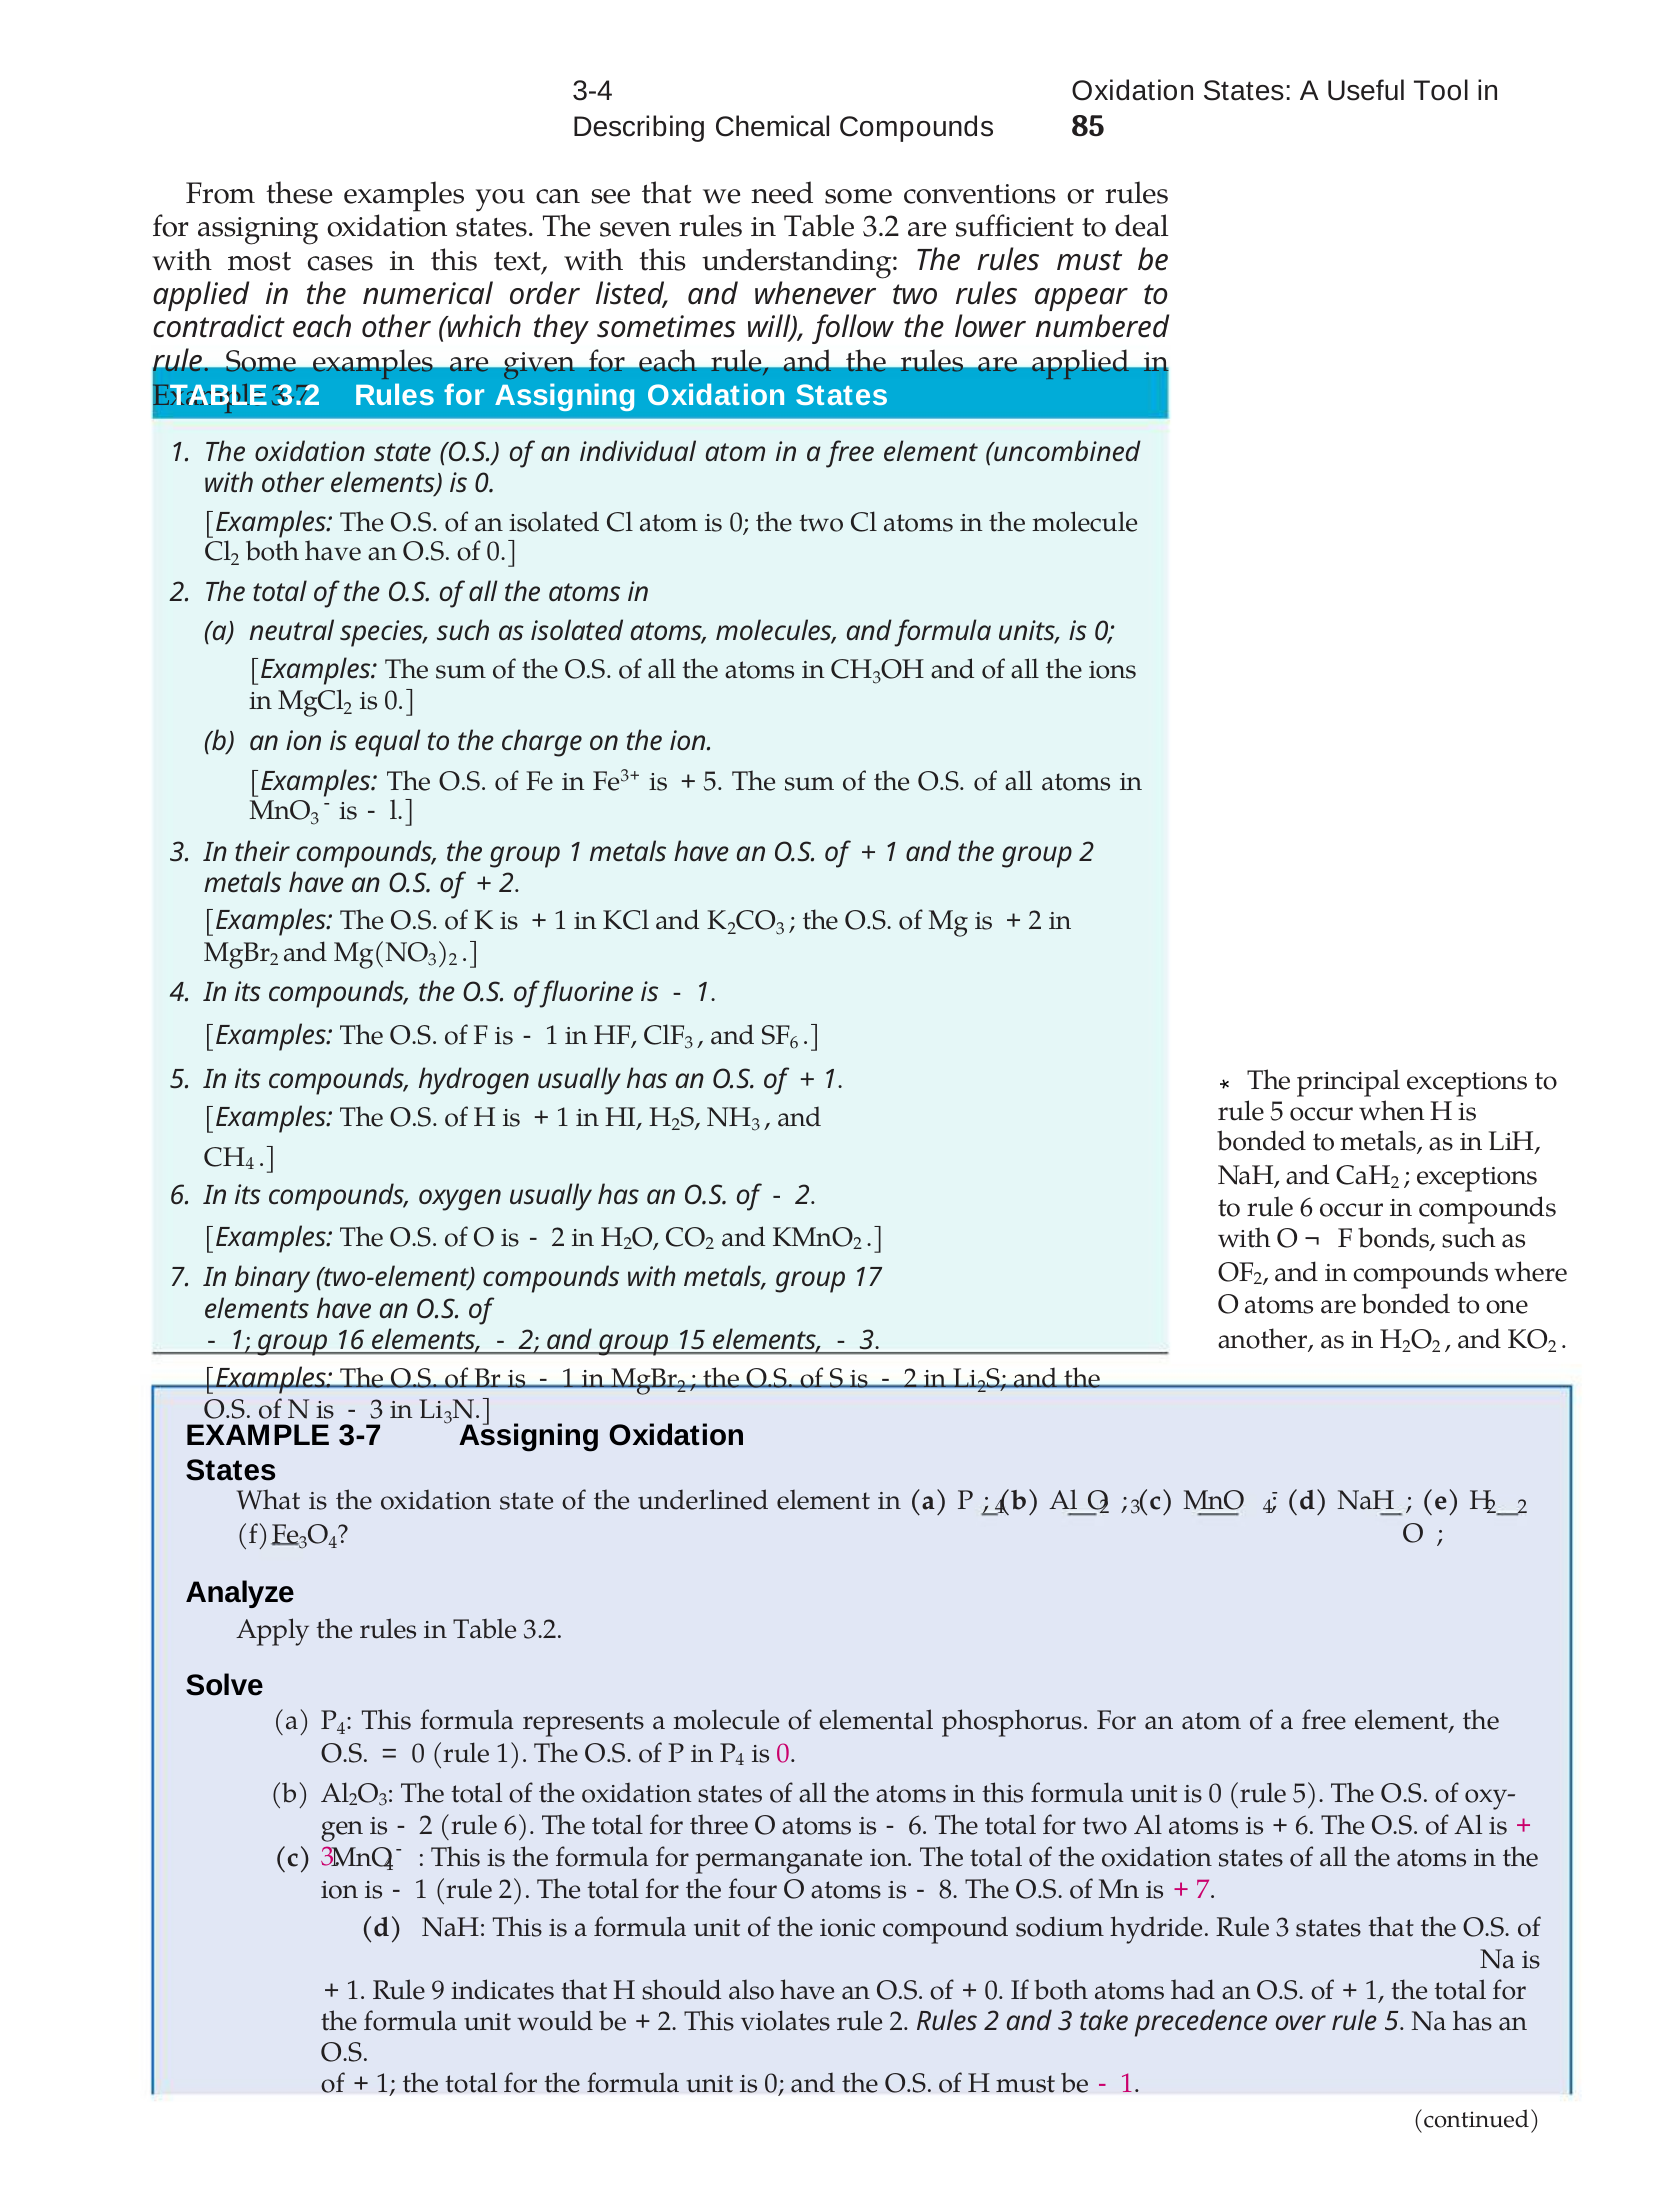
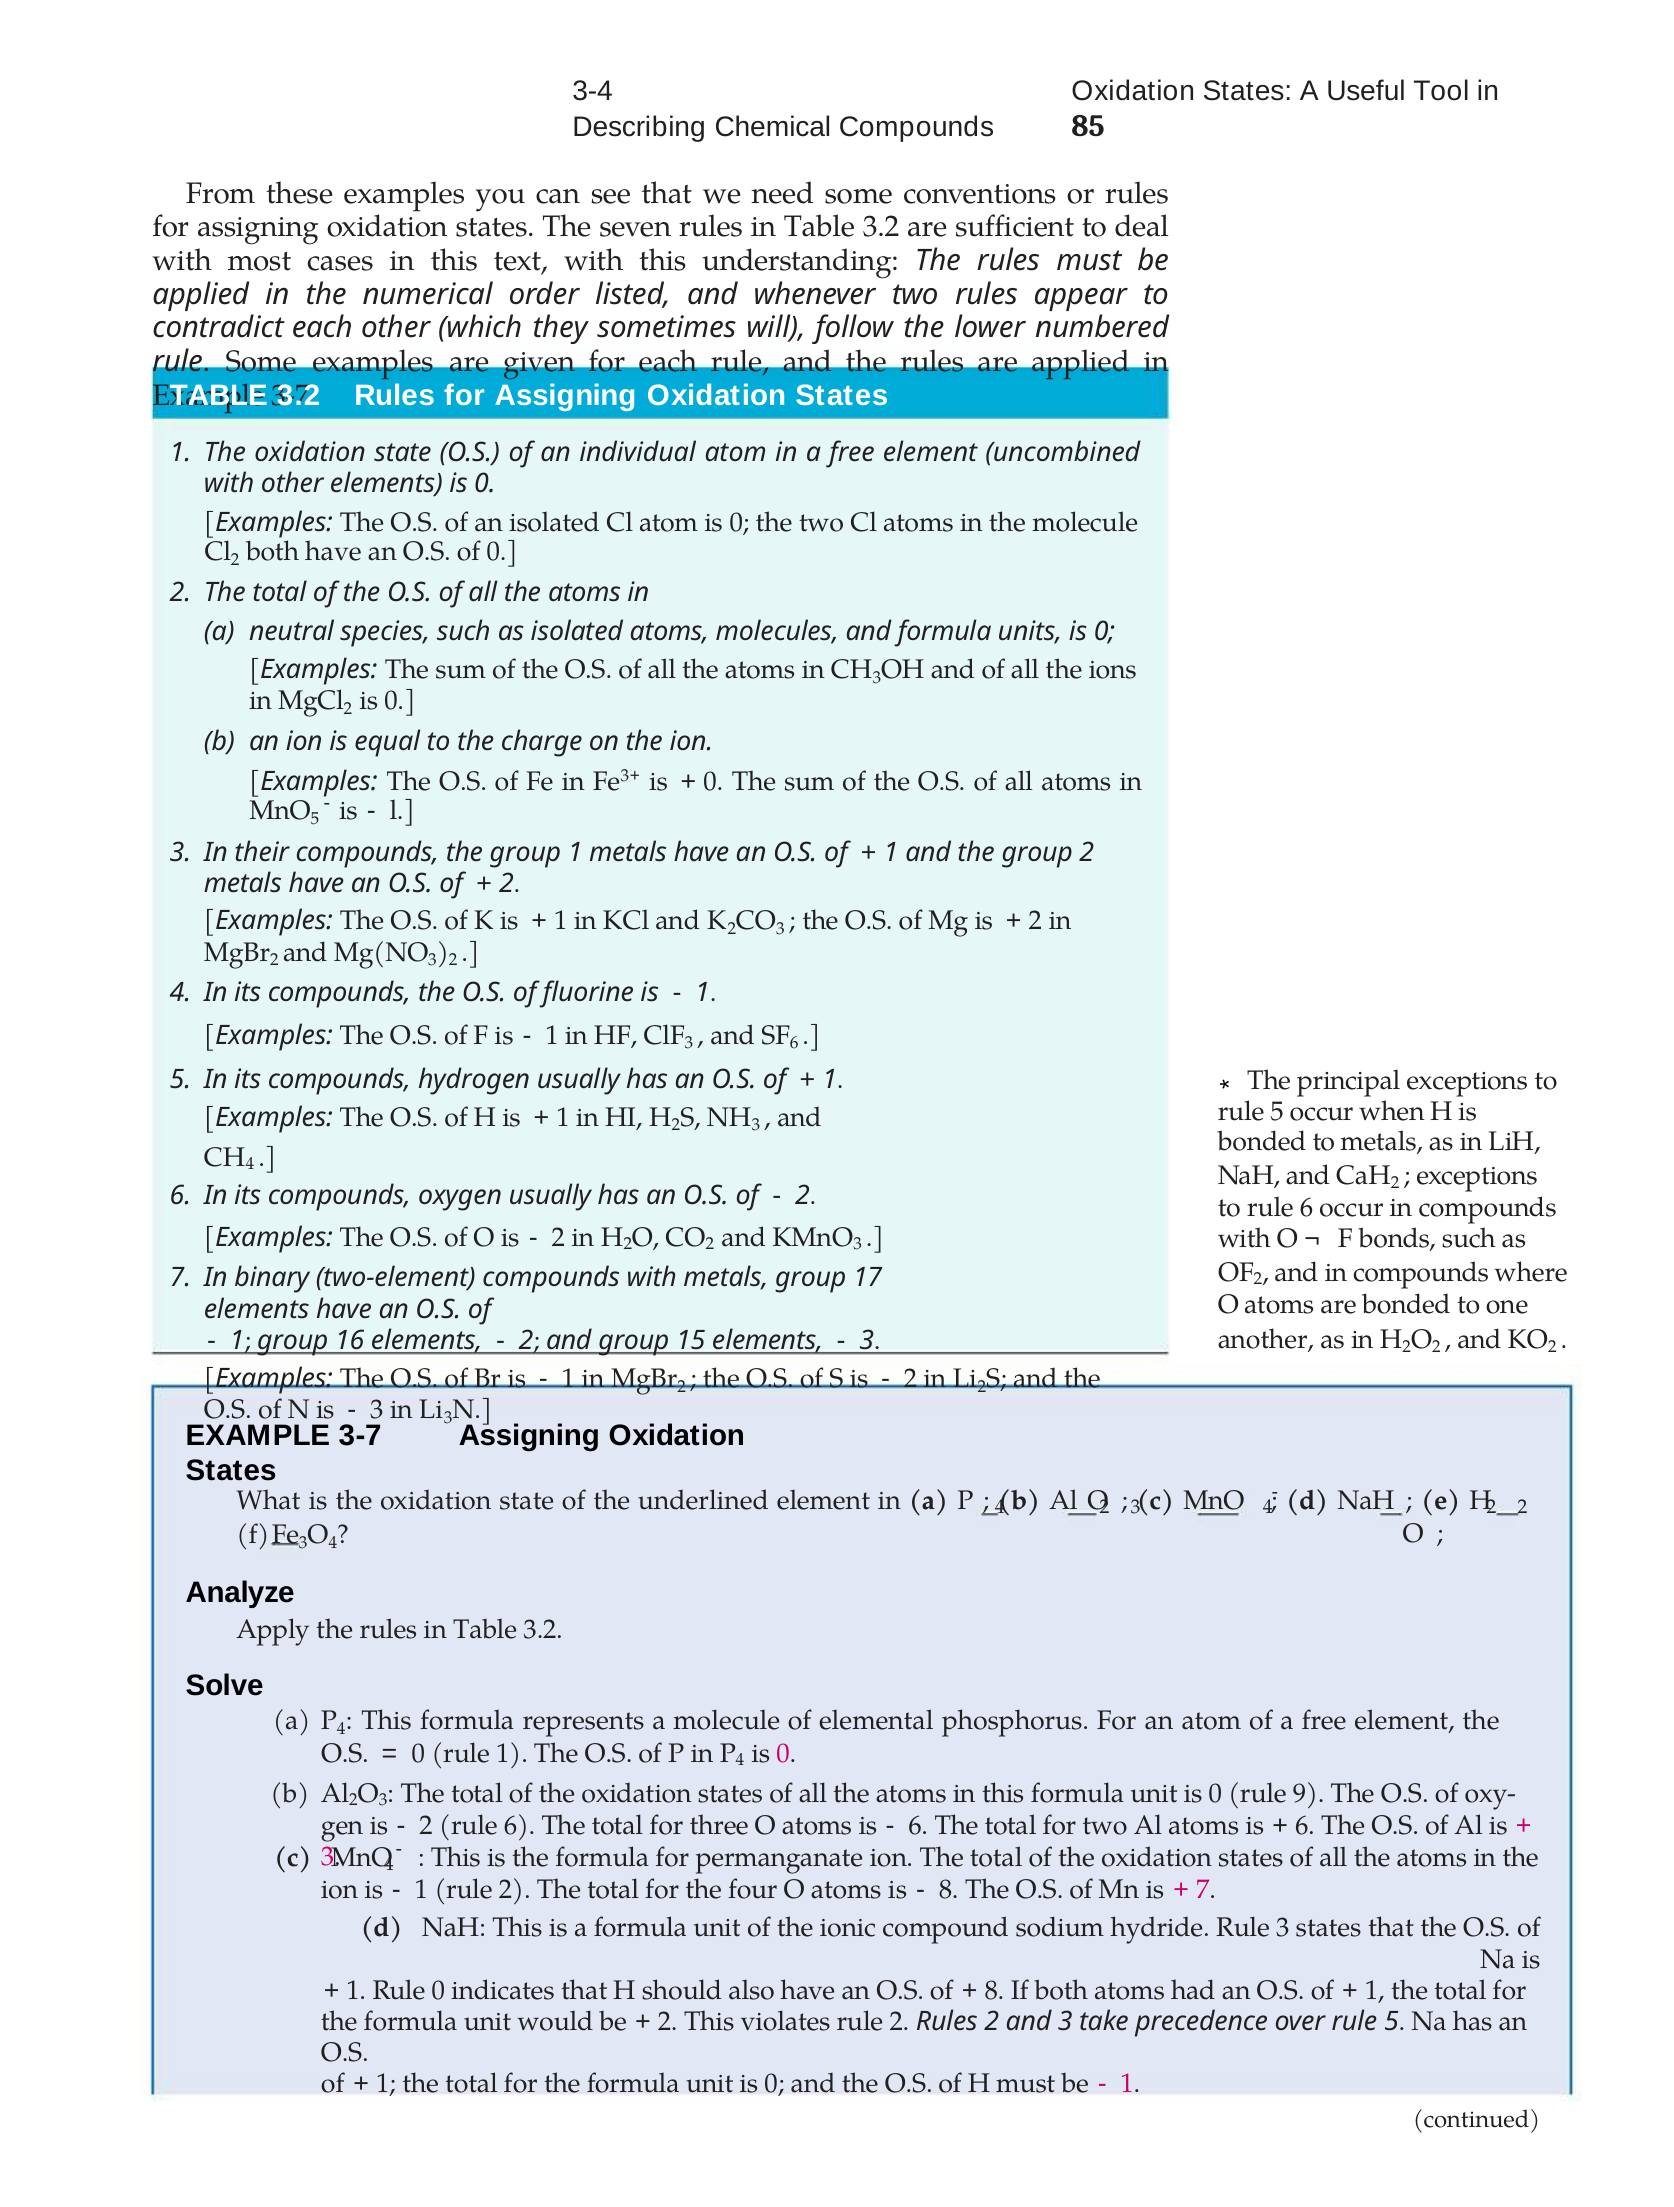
5: 5 -> 0 (713, 781)
MnO 3: 3 -> 5 (315, 819)
2: 2 -> 3 (858, 1244)
0 rule 5: 5 -> 9 (1309, 1793)
Rule 9: 9 -> 0 (438, 1990)
0: 0 -> 8 (994, 1990)
